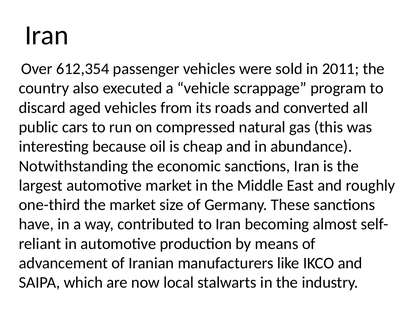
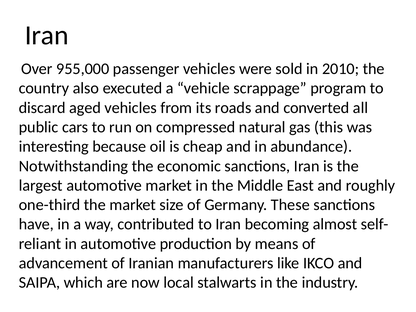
612,354: 612,354 -> 955,000 (83, 69)
2011: 2011 -> 2010 (341, 69)
